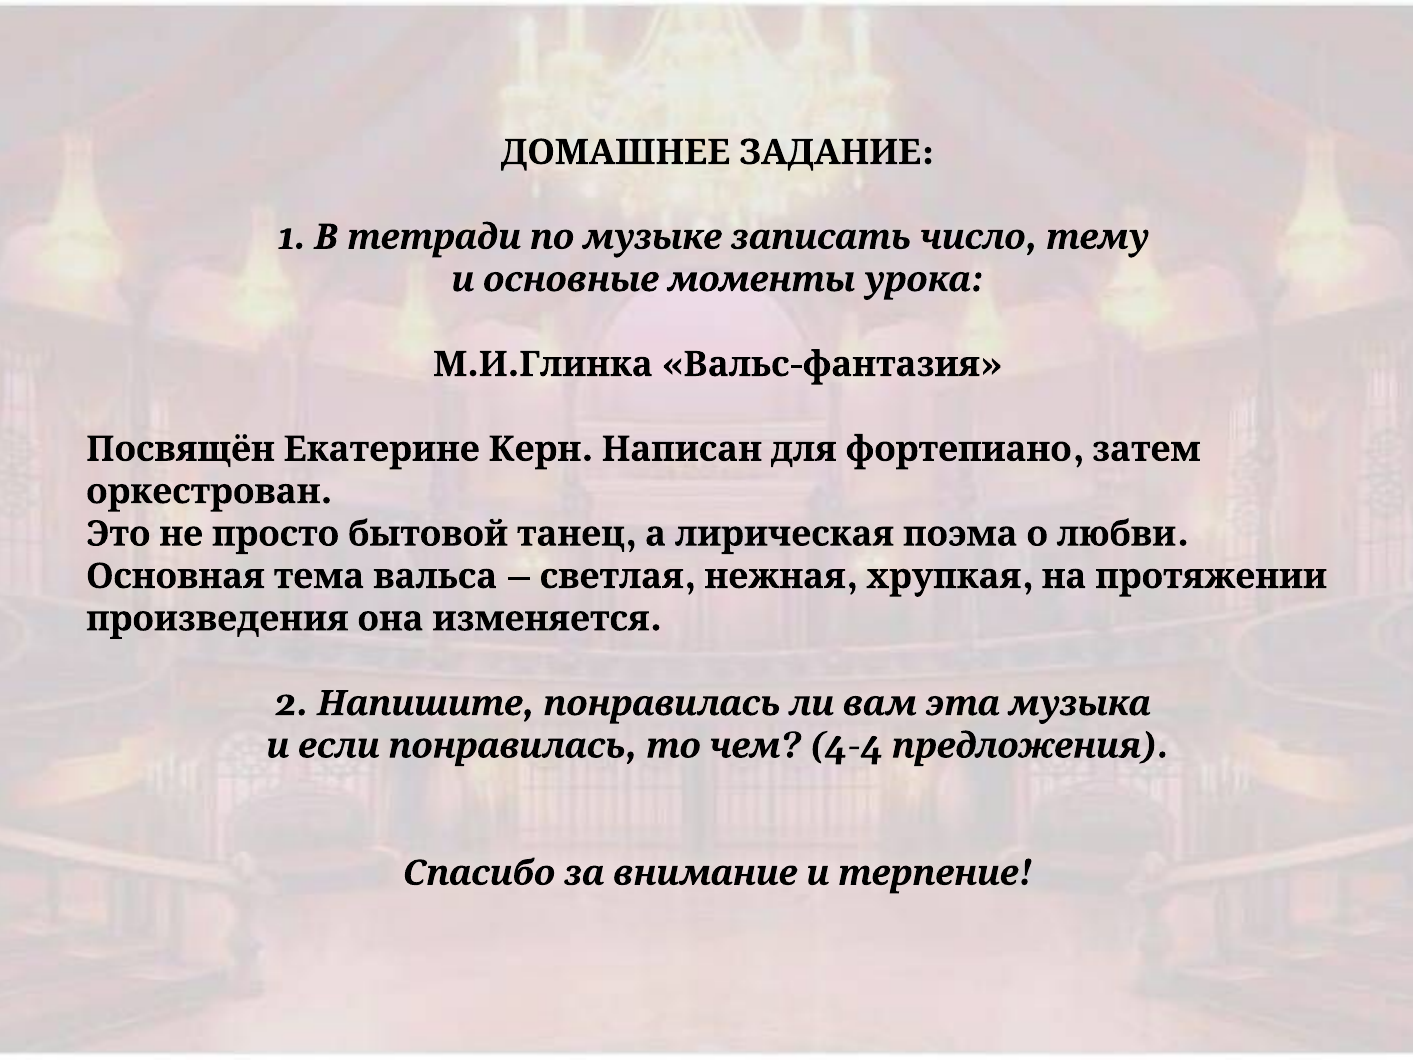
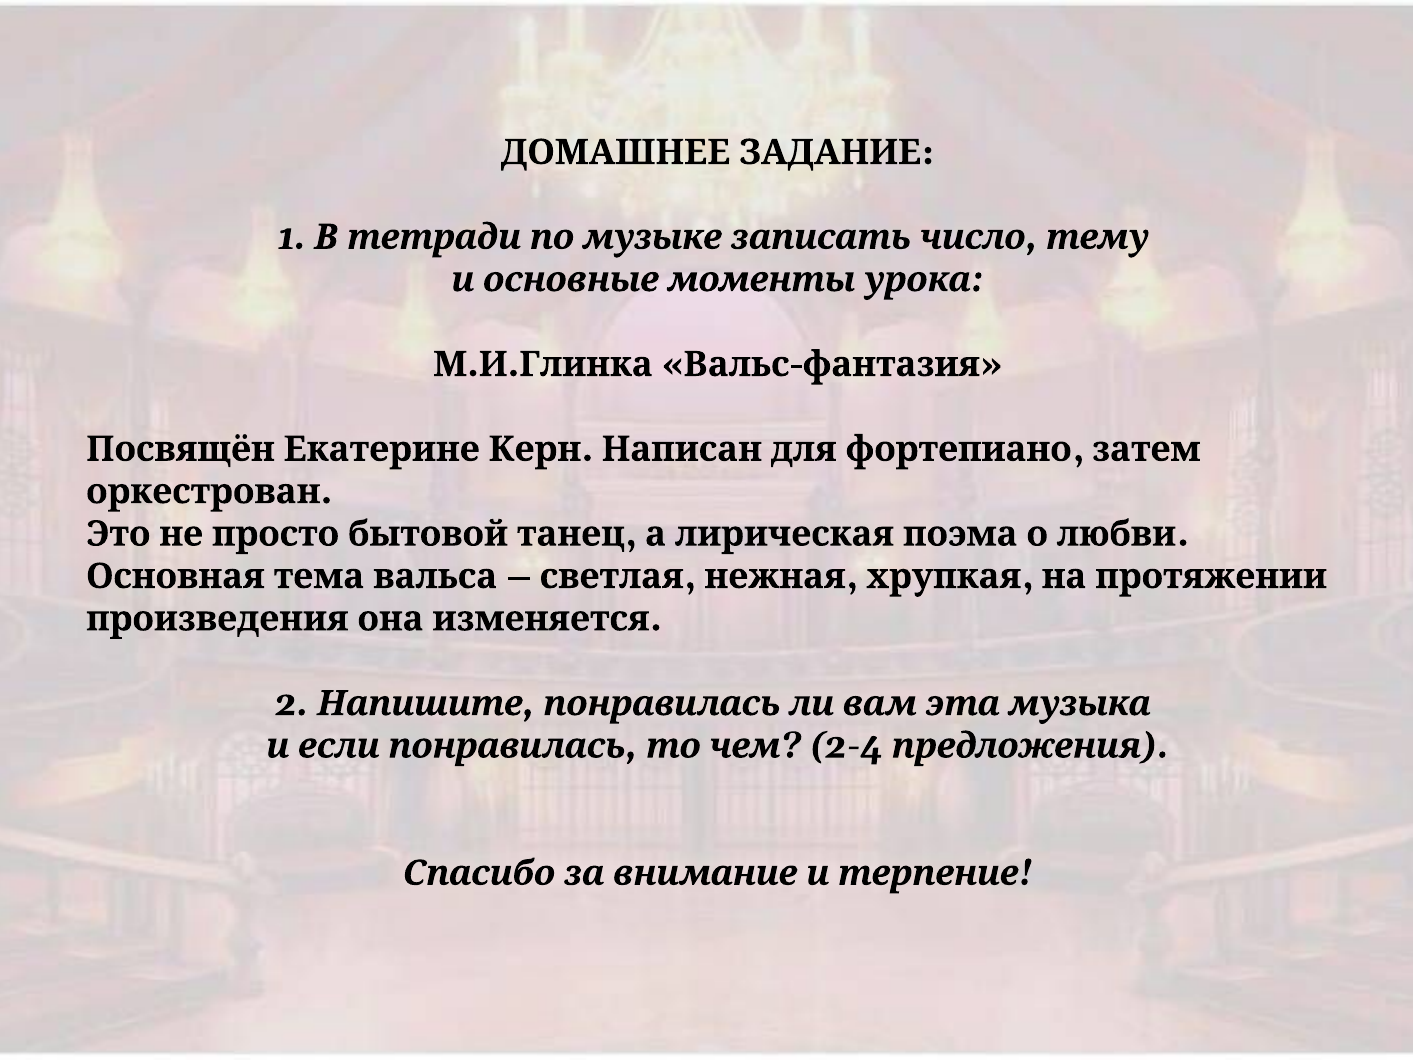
4-4: 4-4 -> 2-4 (846, 746)
